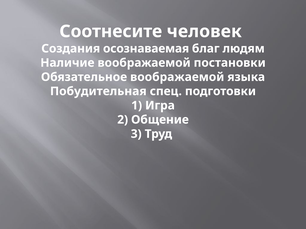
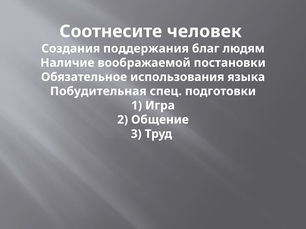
осознаваемая: осознаваемая -> поддержания (146, 49)
Обязательное воображаемой: воображаемой -> использования (177, 77)
